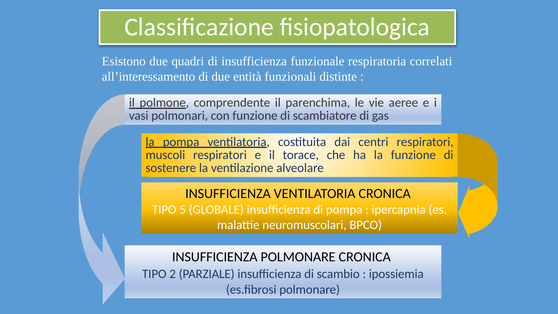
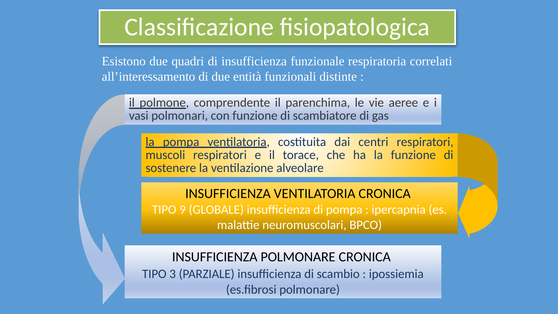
5: 5 -> 9 (183, 209)
2: 2 -> 3 (173, 274)
